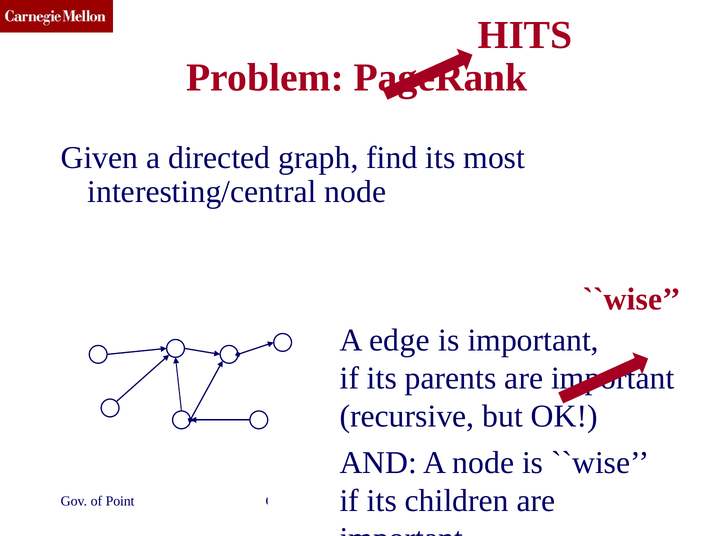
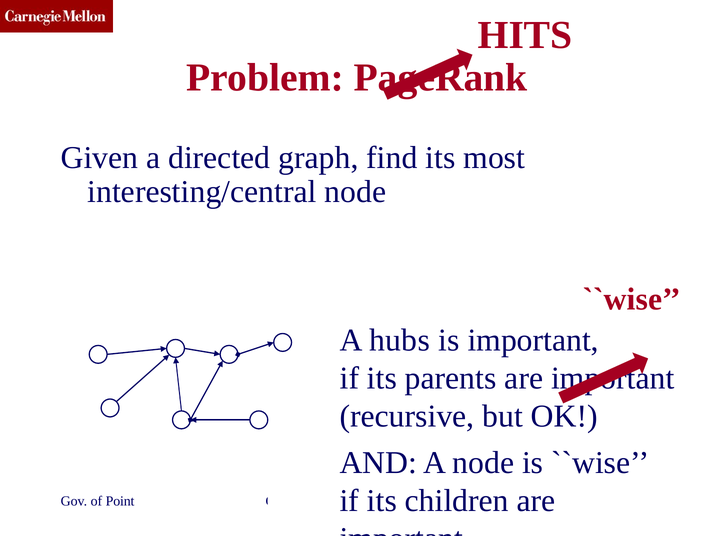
edge: edge -> hubs (399, 340)
